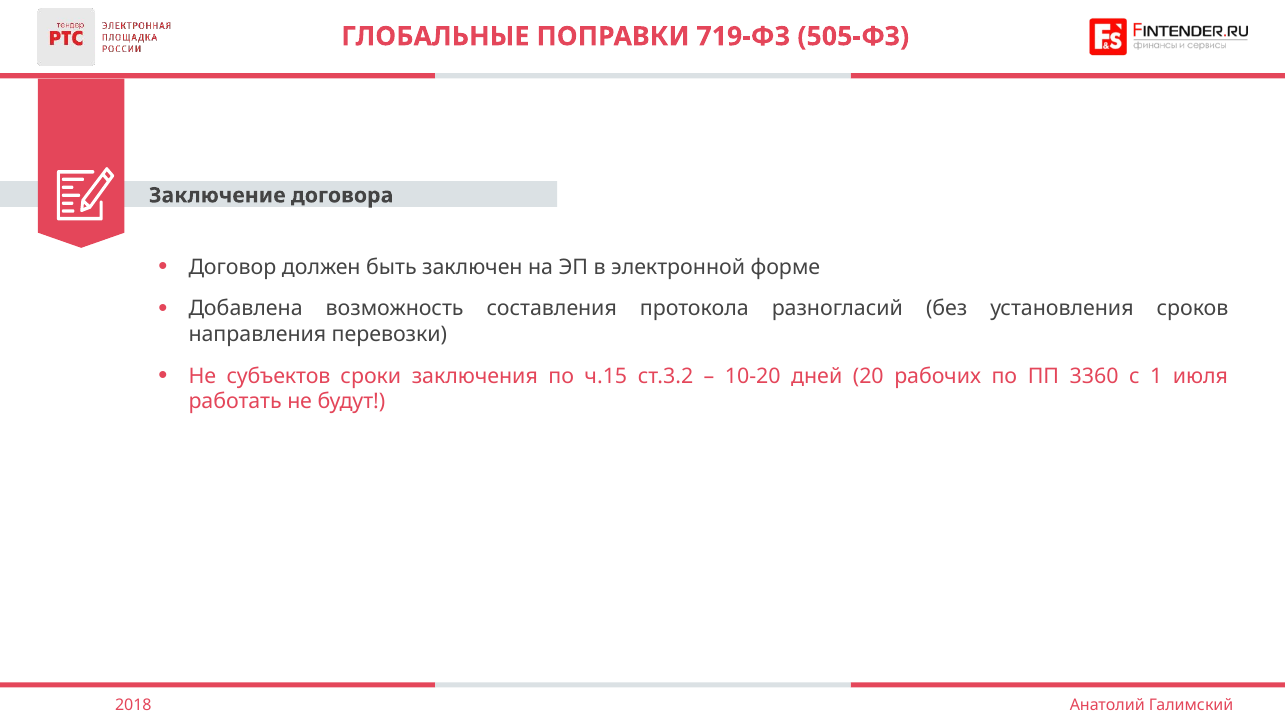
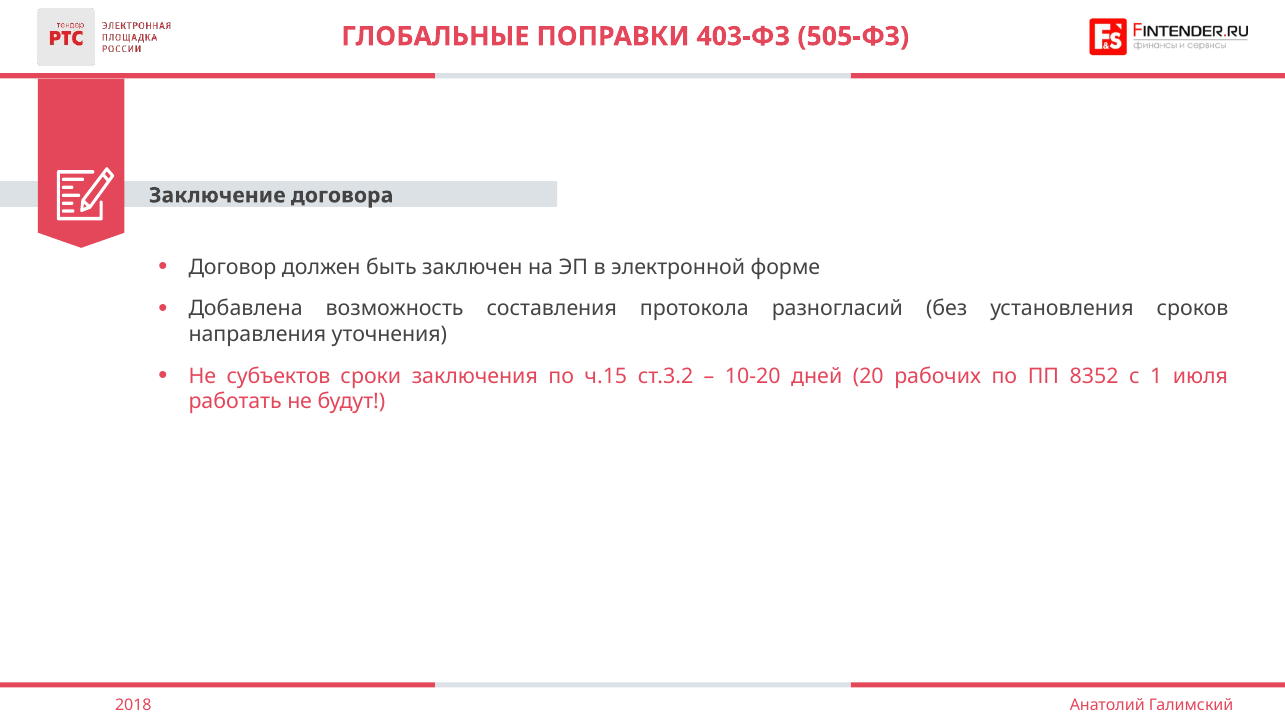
719-ФЗ: 719-ФЗ -> 403-ФЗ (744, 36)
перевозки: перевозки -> уточнения (389, 334)
3360: 3360 -> 8352 (1094, 376)
